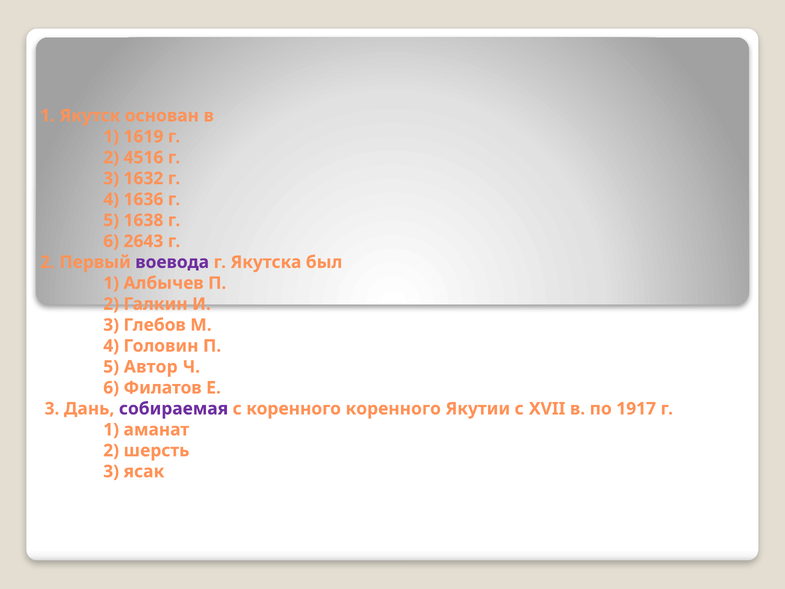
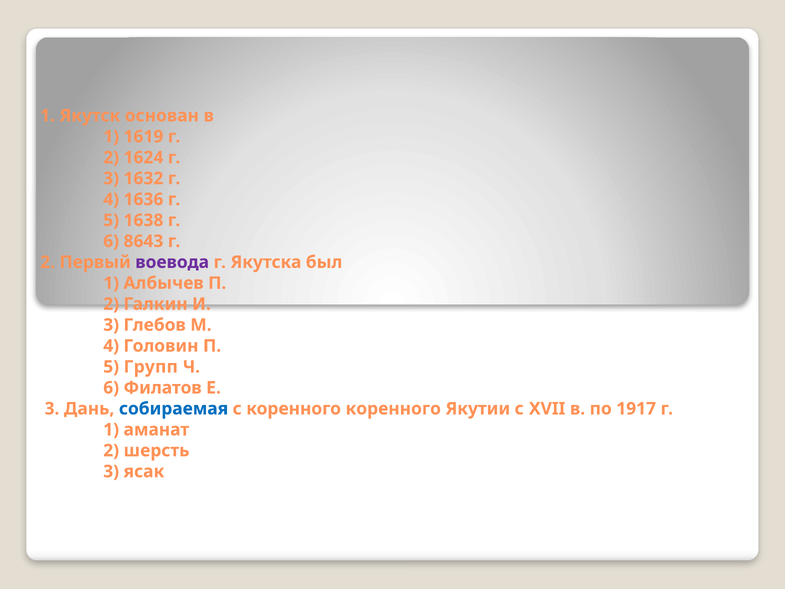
4516: 4516 -> 1624 (143, 157)
2643: 2643 -> 8643 (143, 241)
Автор: Автор -> Групп (151, 367)
собираемая colour: purple -> blue (174, 409)
